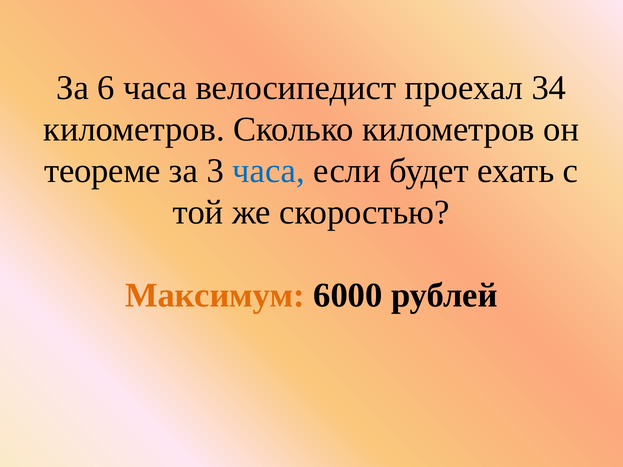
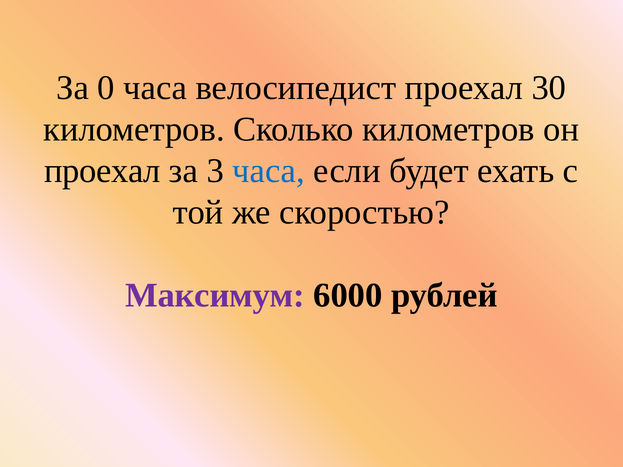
6: 6 -> 0 (106, 88)
34: 34 -> 30 (549, 88)
теореме: теореме -> проехал (102, 171)
Максимум colour: orange -> purple (215, 295)
